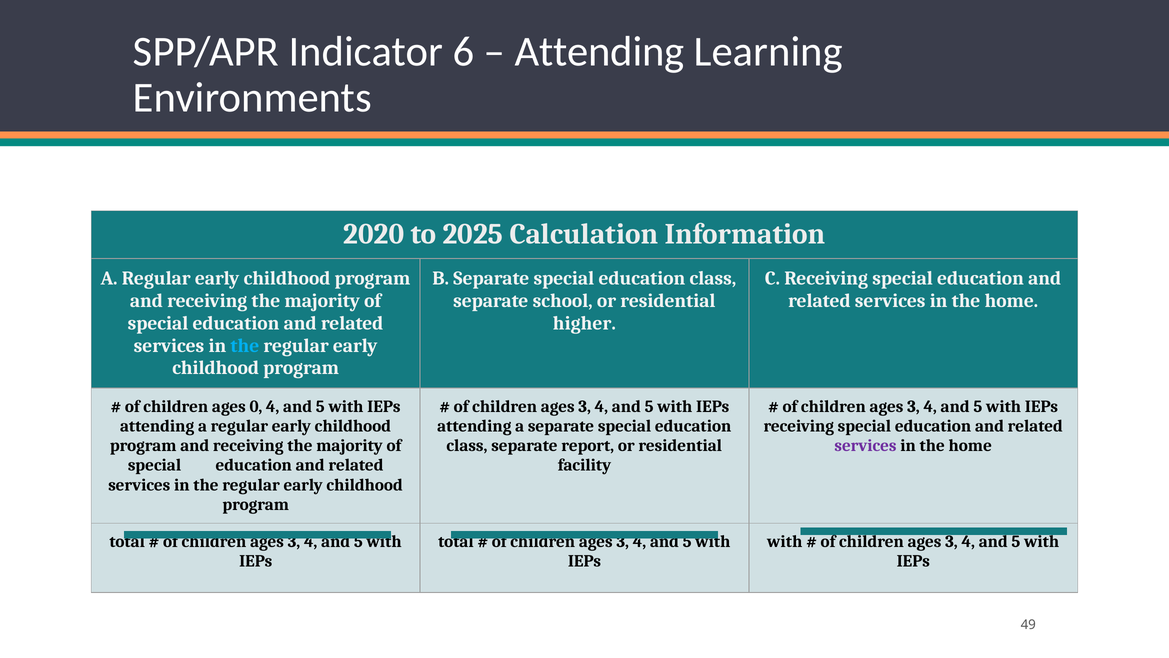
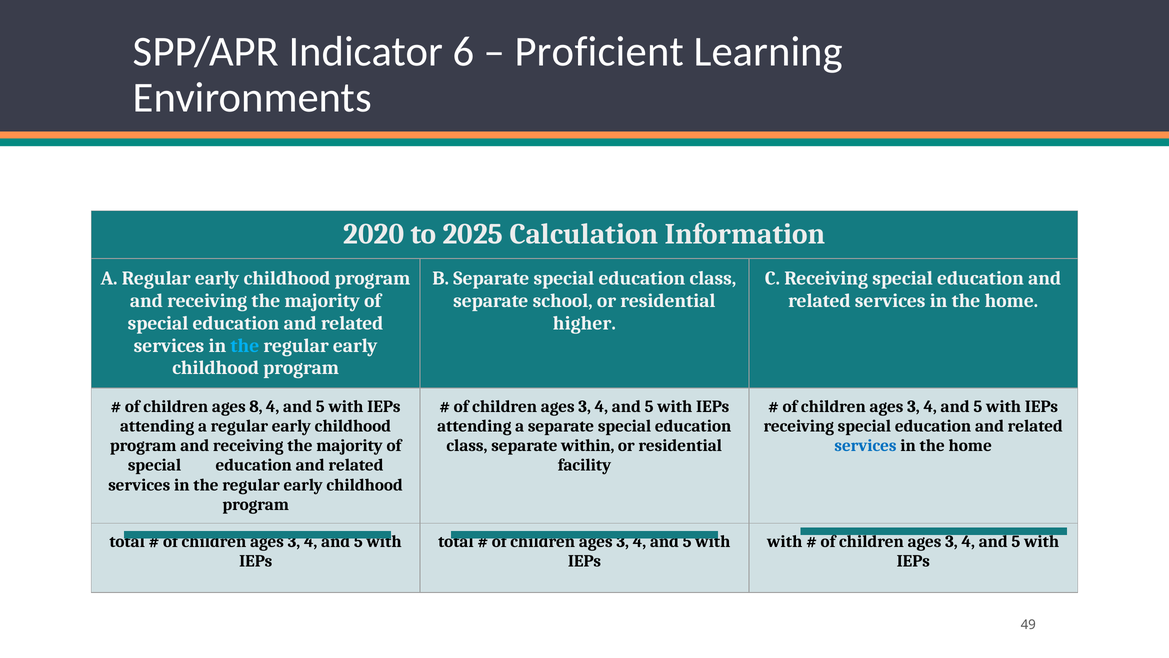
Attending: Attending -> Proficient (599, 52)
0: 0 -> 8 (256, 406)
report: report -> within (588, 445)
services colour: purple -> blue (865, 445)
